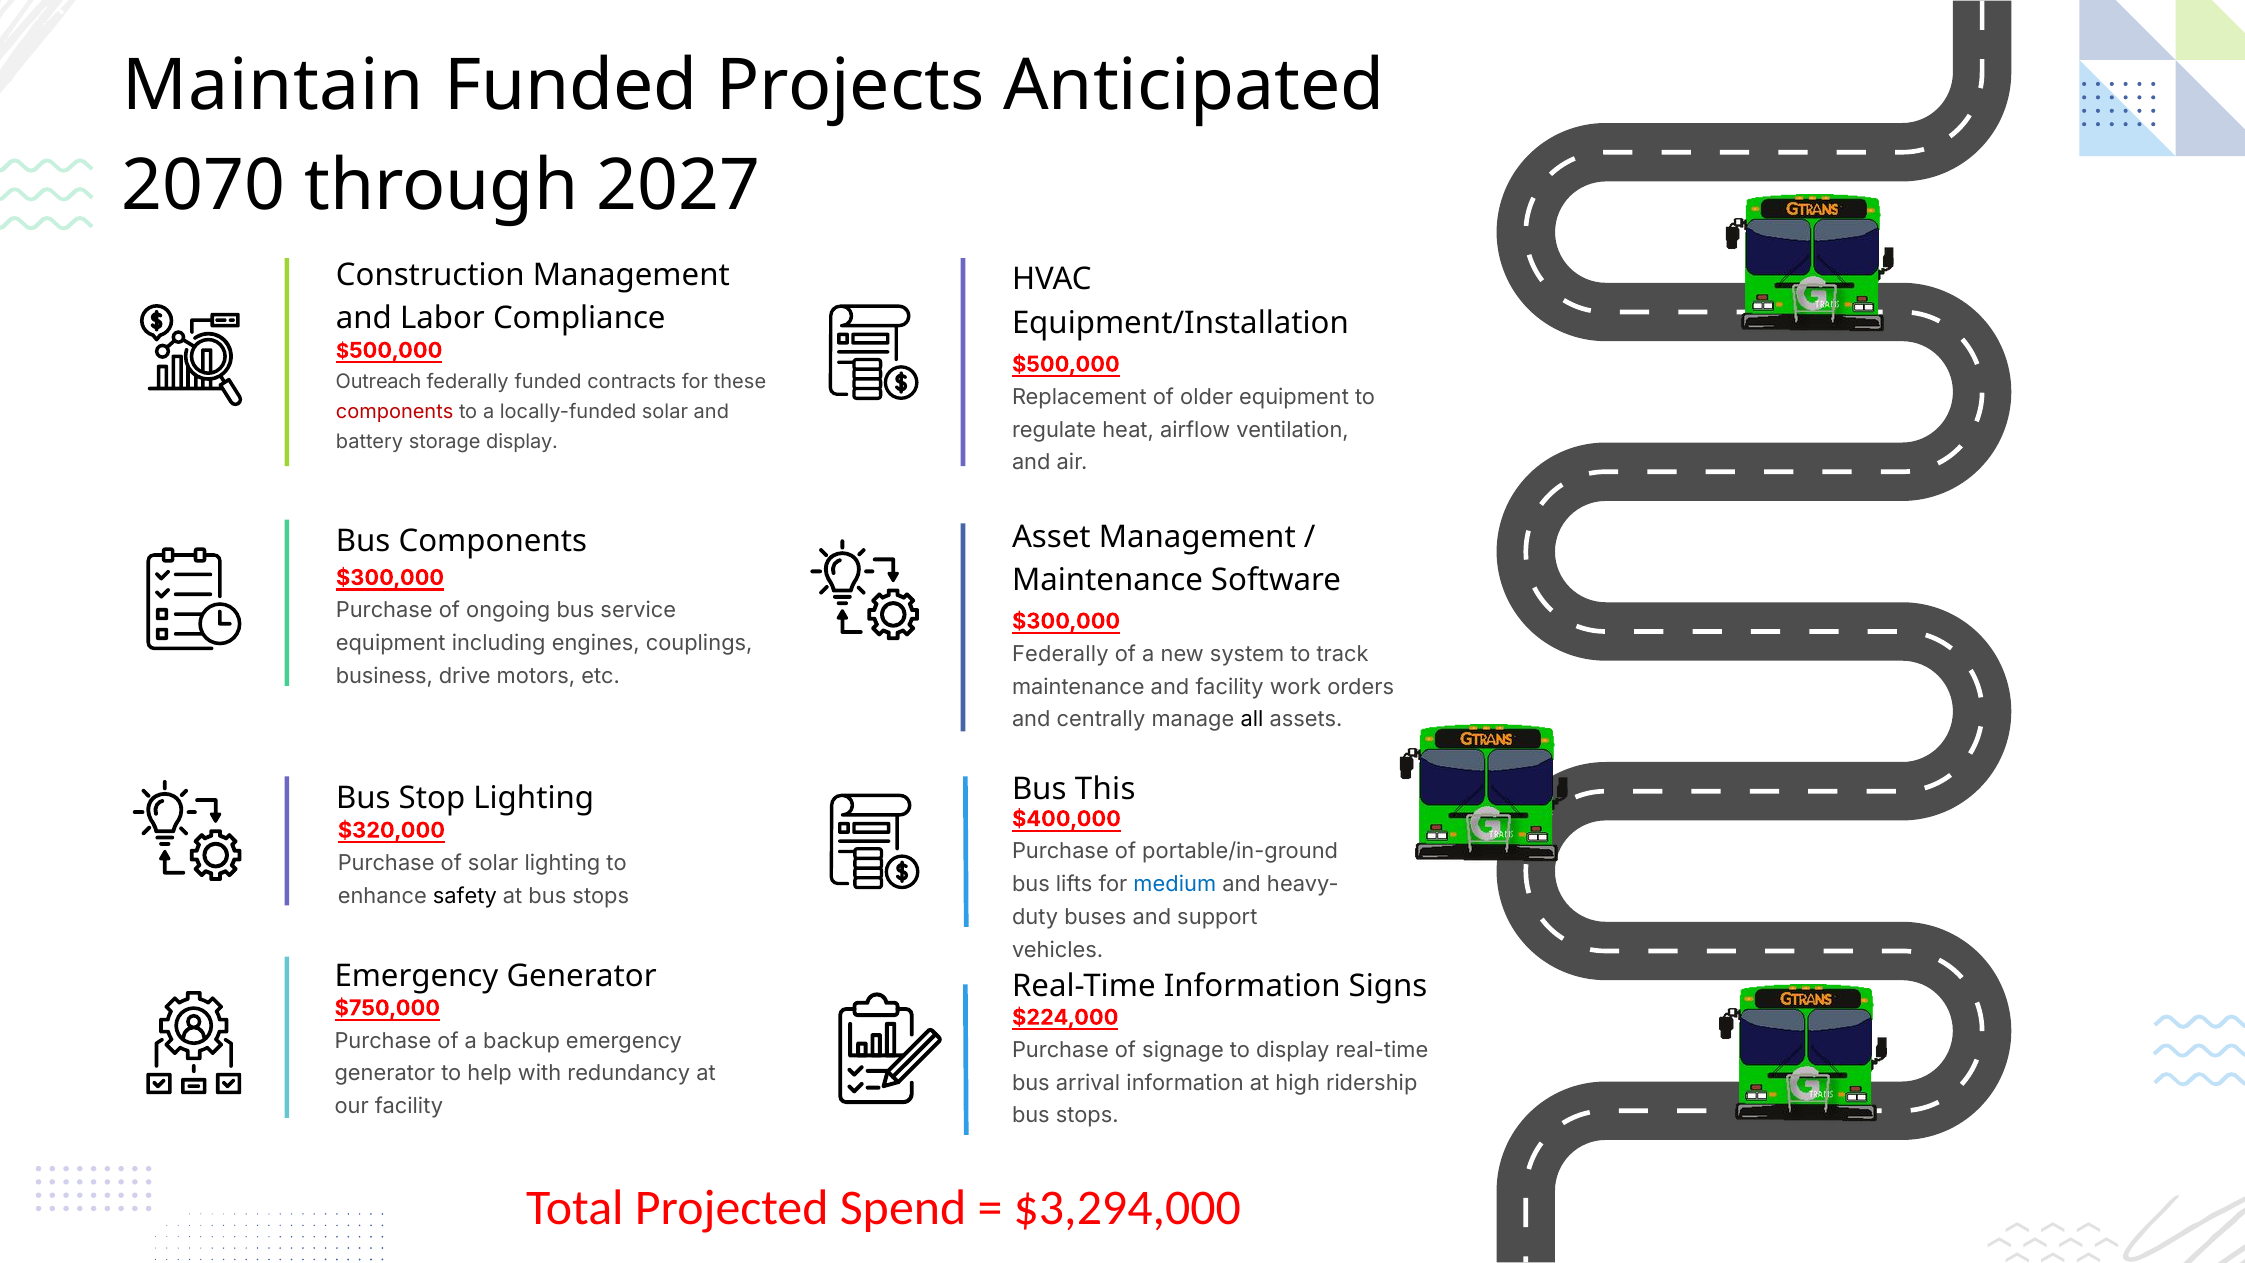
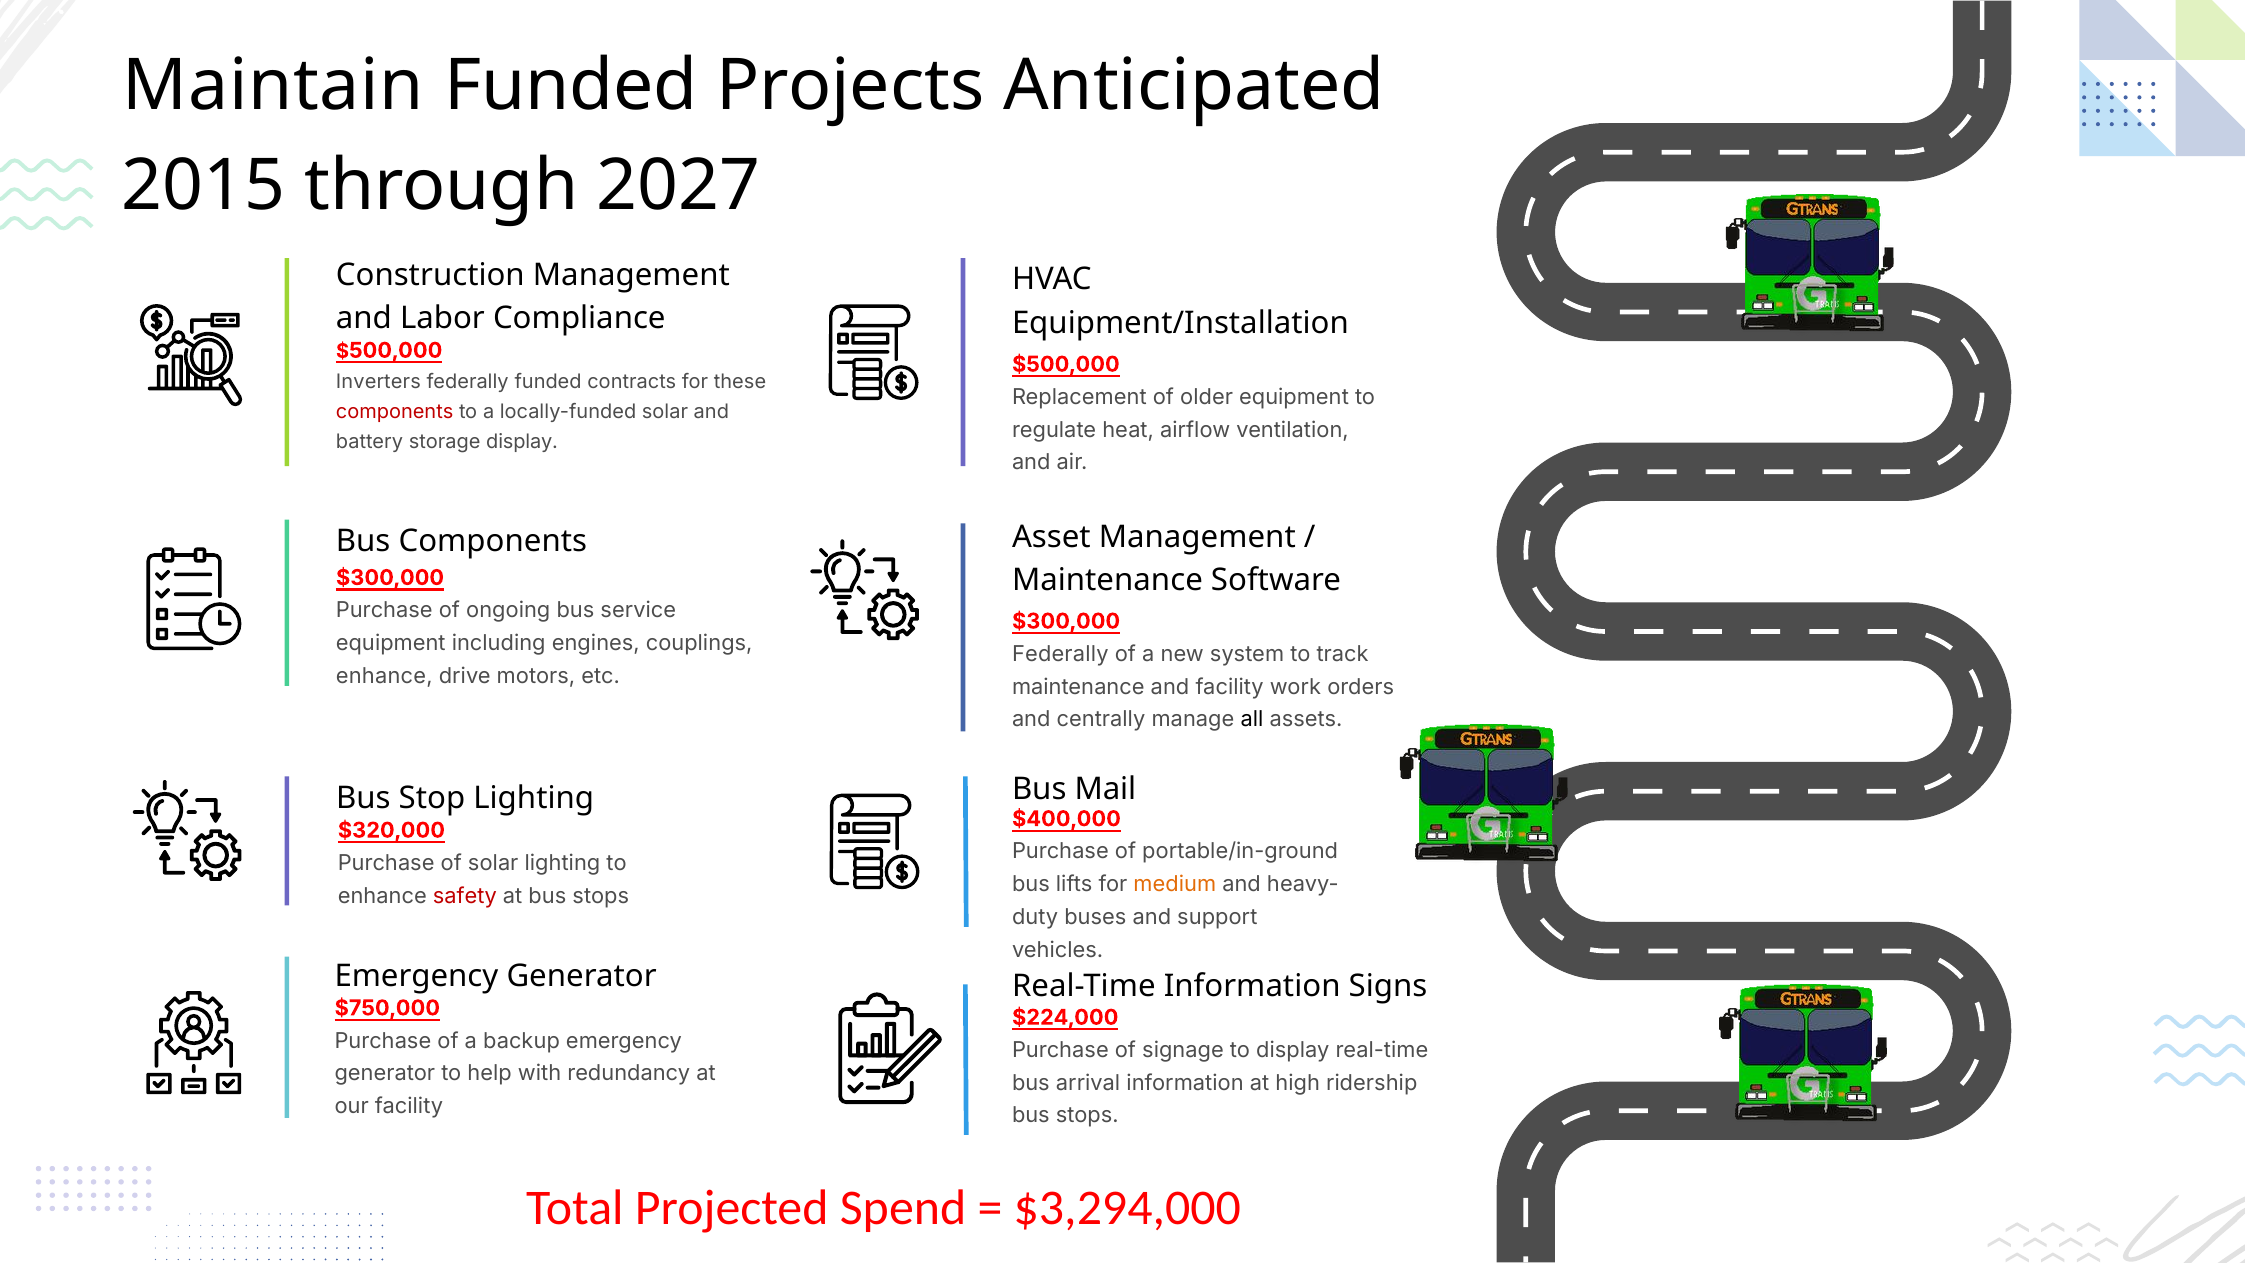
2070: 2070 -> 2015 (204, 186)
Outreach: Outreach -> Inverters (378, 382)
business: business -> enhance (384, 676)
This: This -> Mail (1105, 789)
medium colour: blue -> orange (1175, 884)
safety colour: black -> red (465, 896)
